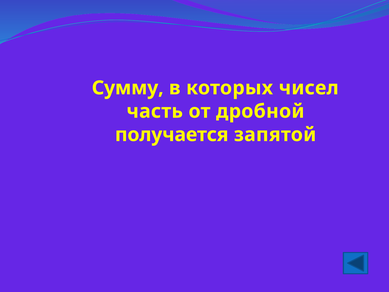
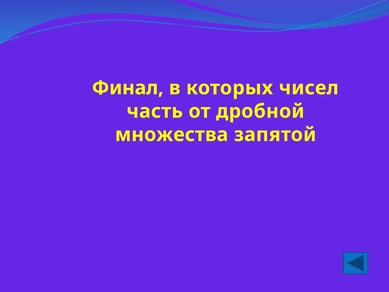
Сумму: Сумму -> Финал (128, 88)
получается: получается -> множества (172, 135)
